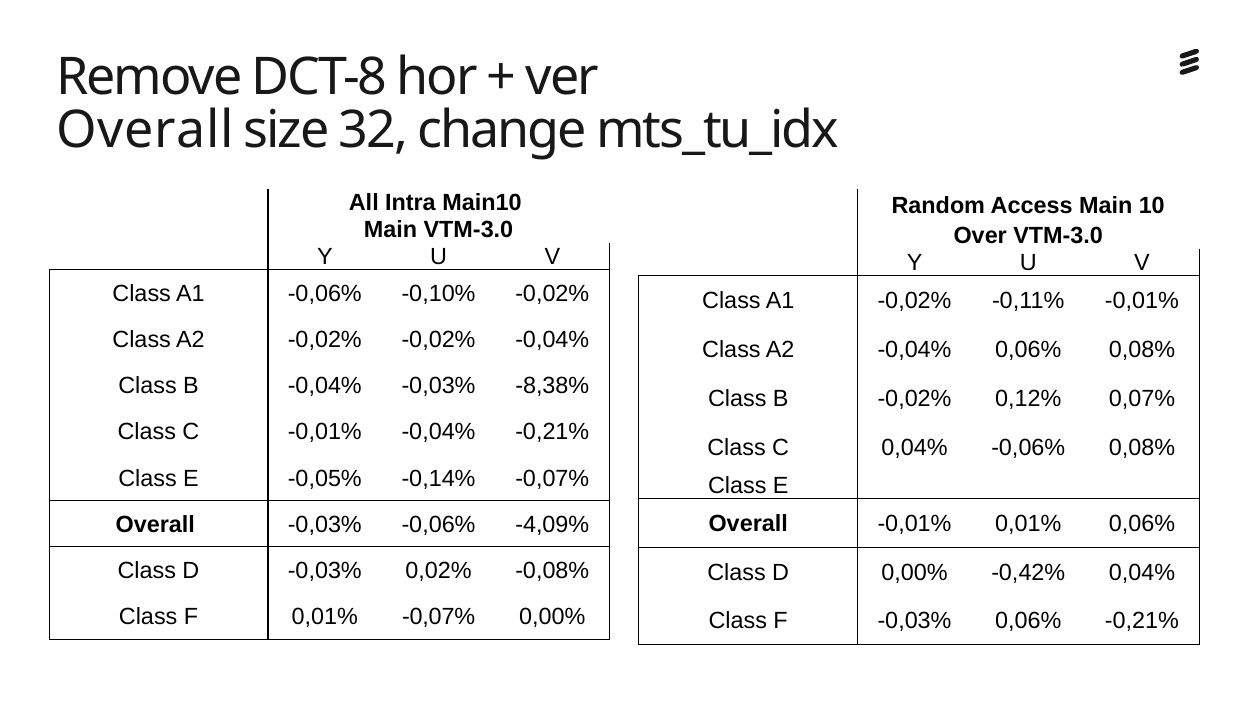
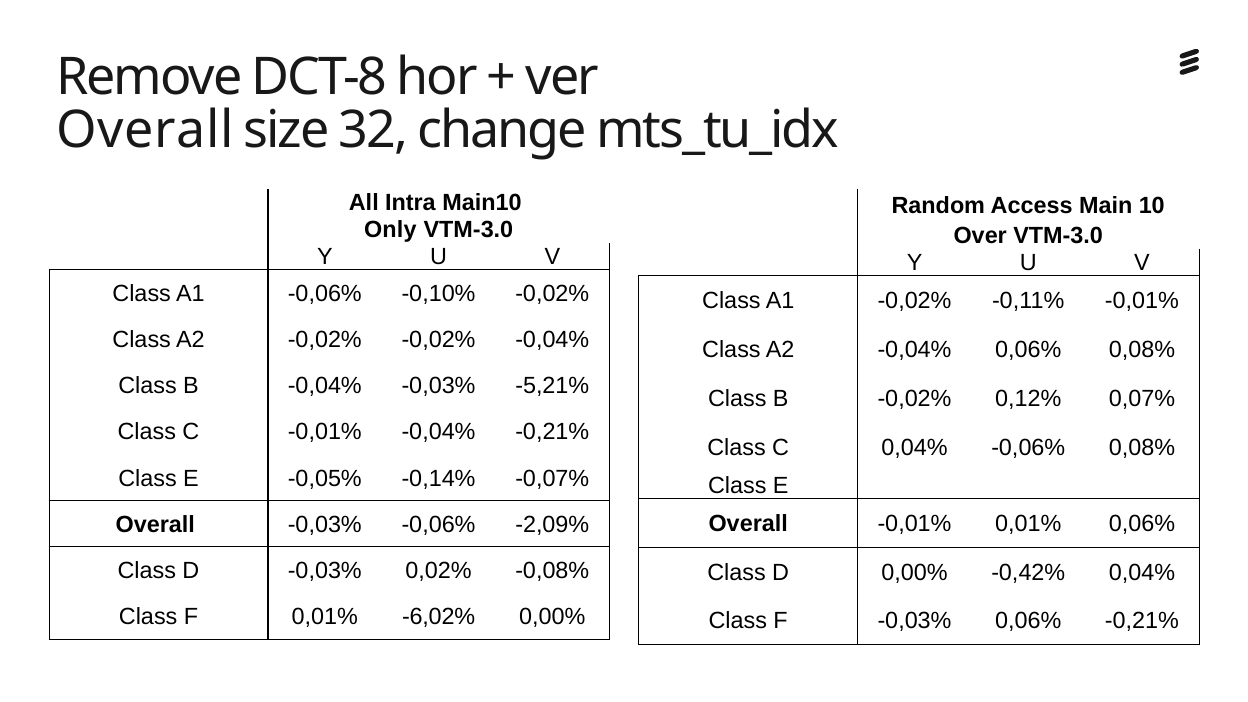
Main: Main -> Only (390, 230)
-8,38%: -8,38% -> -5,21% (552, 386)
-4,09%: -4,09% -> -2,09% (552, 525)
0,01% -0,07%: -0,07% -> -6,02% (439, 617)
